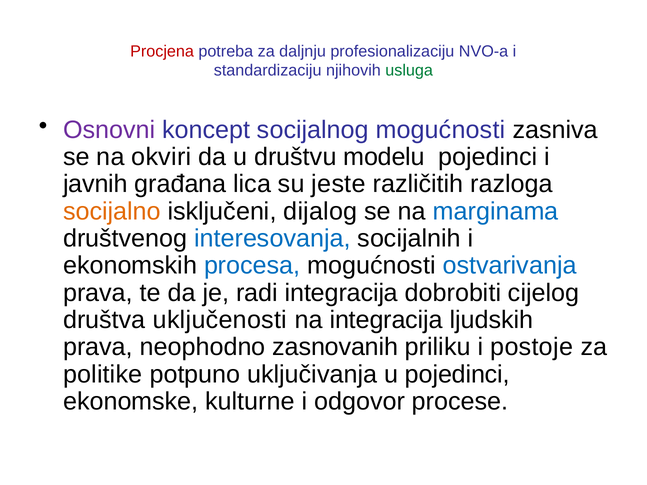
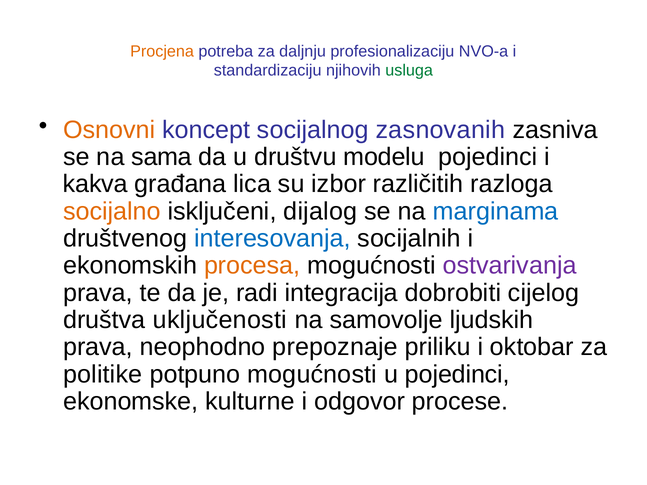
Procjena colour: red -> orange (162, 51)
Osnovni colour: purple -> orange (109, 130)
socijalnog mogućnosti: mogućnosti -> zasnovanih (440, 130)
okviri: okviri -> sama (162, 157)
javnih: javnih -> kakva (95, 184)
jeste: jeste -> izbor (339, 184)
procesa colour: blue -> orange (252, 266)
ostvarivanja colour: blue -> purple (510, 266)
na integracija: integracija -> samovolje (386, 320)
zasnovanih: zasnovanih -> prepoznaje (335, 347)
postoje: postoje -> oktobar (532, 347)
potpuno uključivanja: uključivanja -> mogućnosti (312, 375)
